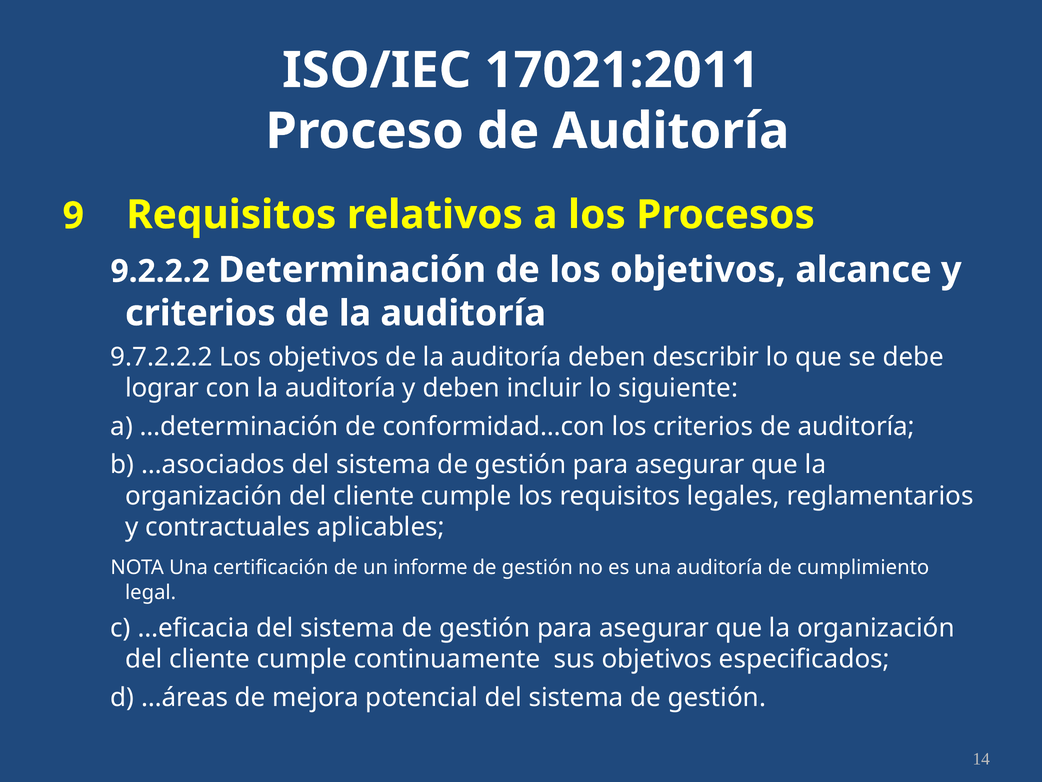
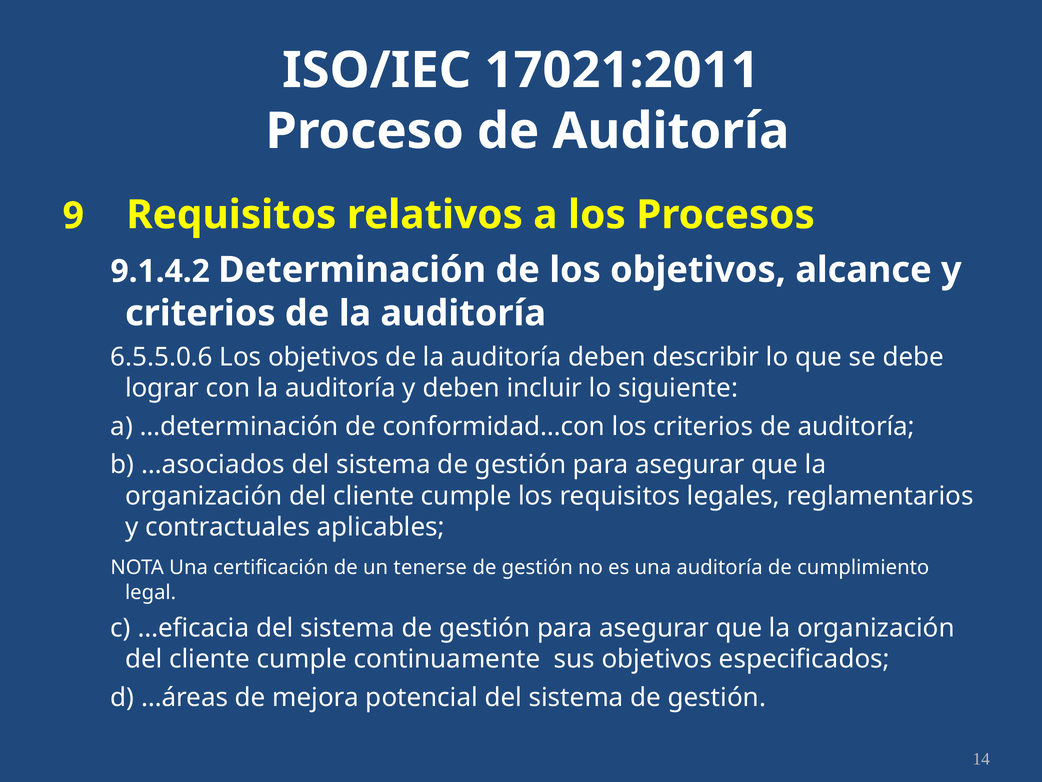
9.2.2.2: 9.2.2.2 -> 9.1.4.2 (160, 271)
9.7.2.2.2: 9.7.2.2.2 -> 6.5.5.0.6 (162, 357)
informe: informe -> tenerse (430, 567)
